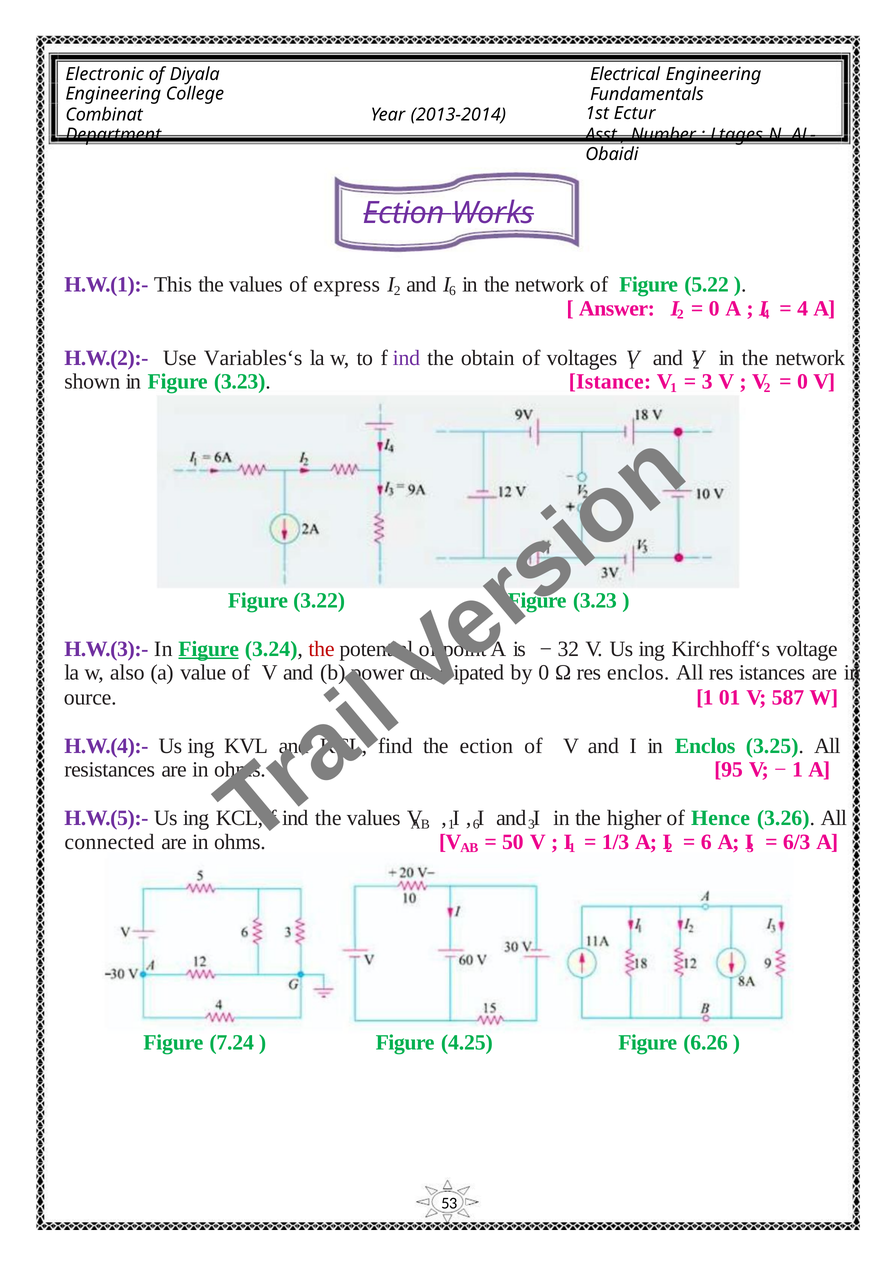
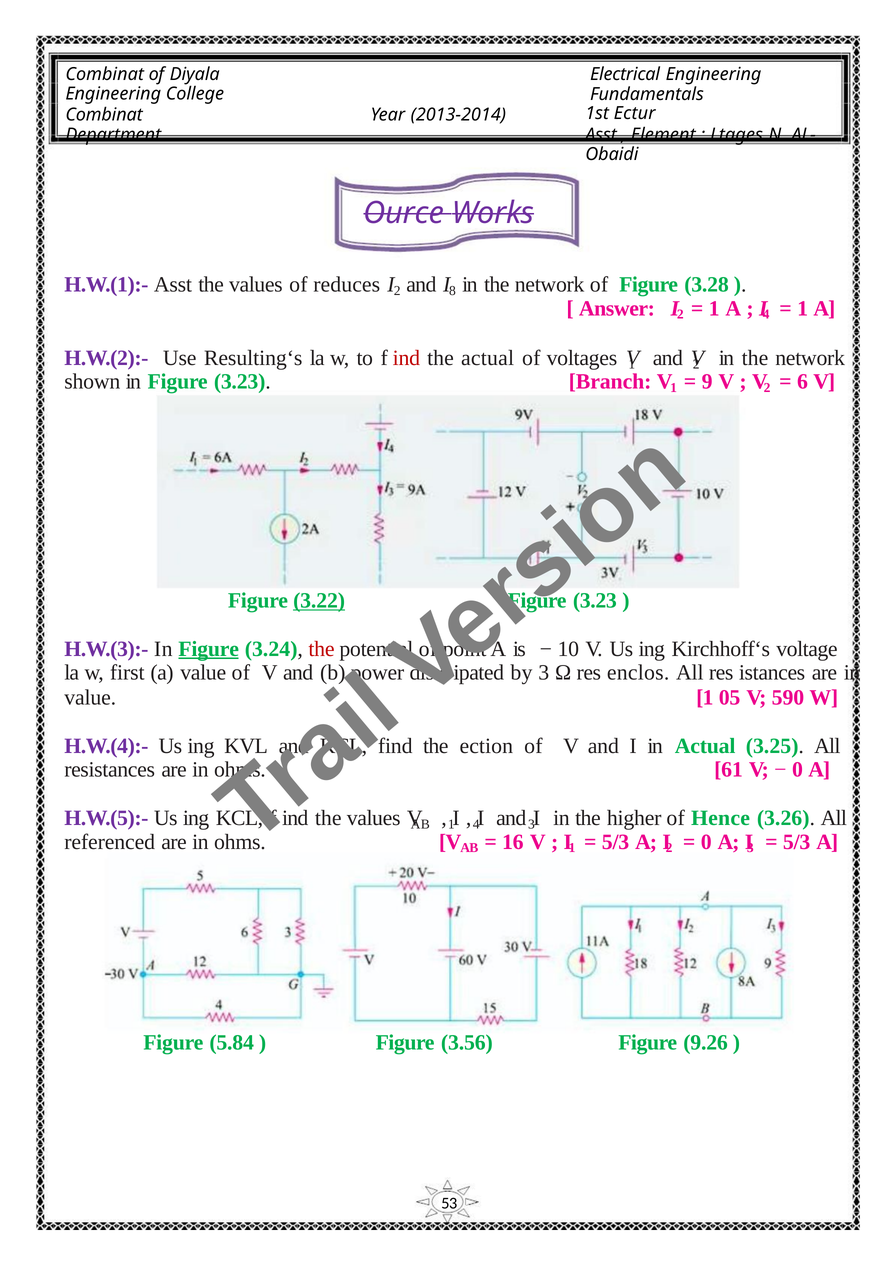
Electronic: Electronic -> Combinat (105, 74)
Number: Number -> Element (663, 135)
Ection: Ection -> Ource (404, 213)
H.W.(1):- This: This -> Asst (173, 285)
express: express -> reduces (347, 285)
5.22: 5.22 -> 3.28 (707, 285)
2 6: 6 -> 8 (452, 291)
0: 0 -> 1 (714, 308)
4: 4 -> 1 (803, 308)
Variables‘s: Variables‘s -> Resulting‘s (253, 358)
ind colour: purple -> red (406, 358)
the obtain: obtain -> actual (488, 358)
Istance: Istance -> Branch (610, 382)
3: 3 -> 9 (707, 382)
0: 0 -> 6 (803, 382)
3.22 underline: none -> present (319, 601)
32: 32 -> 10 (568, 649)
also: also -> first (127, 673)
0: 0 -> 3 (544, 673)
ource: ource -> value (90, 698)
01: 01 -> 05 (730, 698)
587: 587 -> 590 (788, 698)
in Enclos: Enclos -> Actual (705, 746)
95: 95 -> 61 (728, 770)
1: 1 -> 0 (798, 770)
1 6: 6 -> 4 (476, 824)
connected: connected -> referenced (110, 842)
50: 50 -> 16 (513, 842)
1/3: 1/3 -> 5/3 (616, 842)
6: 6 -> 0 (706, 842)
6/3: 6/3 -> 5/3 (797, 842)
7.24: 7.24 -> 5.84 (232, 1043)
4.25: 4.25 -> 3.56 (467, 1043)
6.26: 6.26 -> 9.26 (706, 1043)
